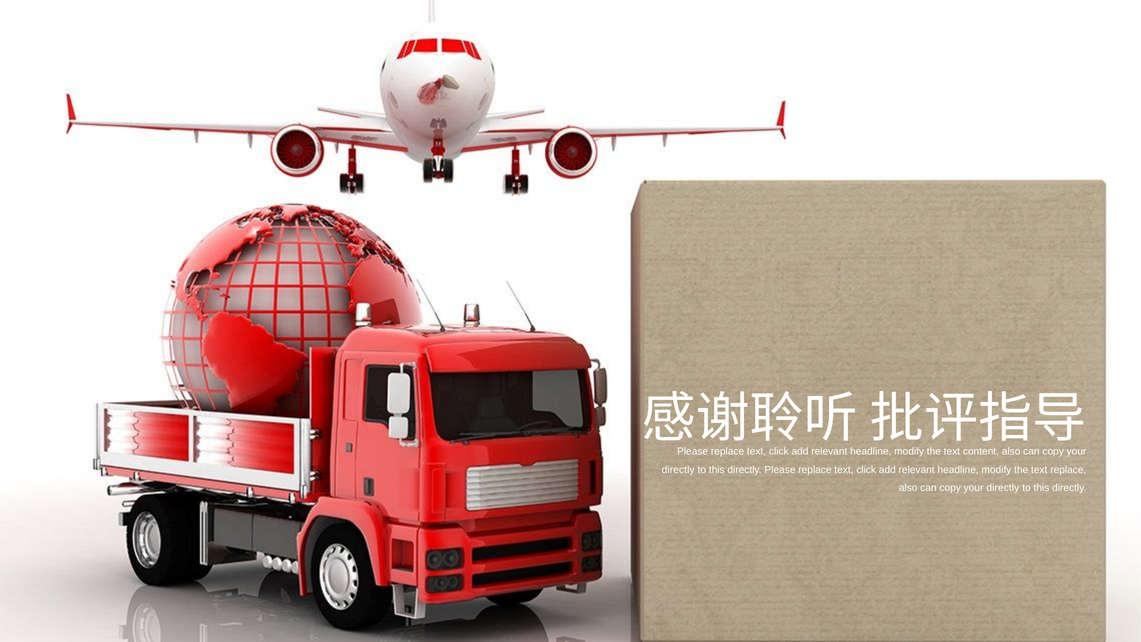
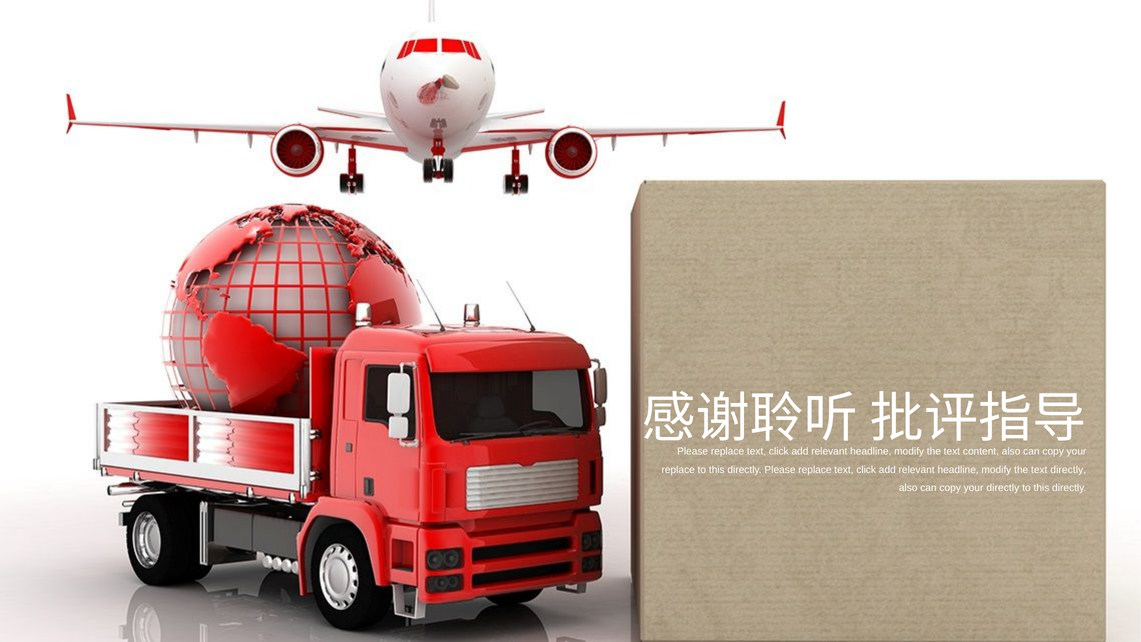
directly: directly -> replace (678, 470)
text replace: replace -> directly (1068, 470)
